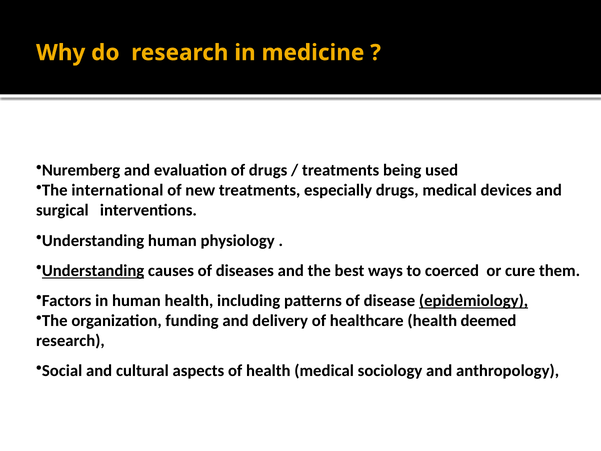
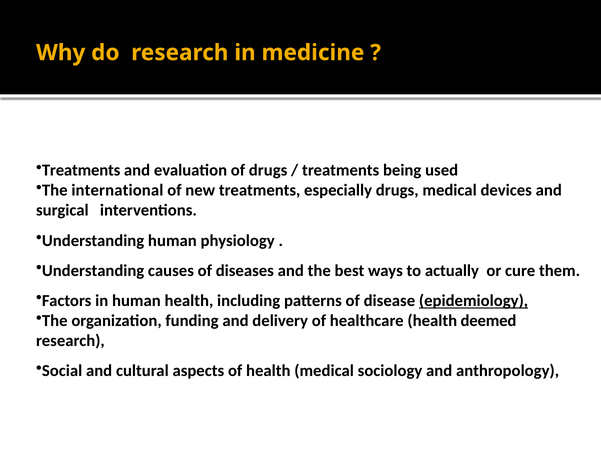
Nuremberg: Nuremberg -> Treatments (81, 170)
Understanding underline: present -> none (93, 270)
coerced: coerced -> actually (452, 270)
